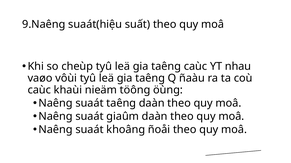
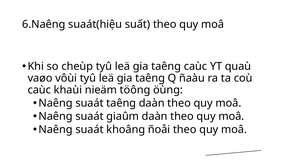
9.Naêng: 9.Naêng -> 6.Naêng (44, 24)
nhau: nhau -> quaù (238, 67)
